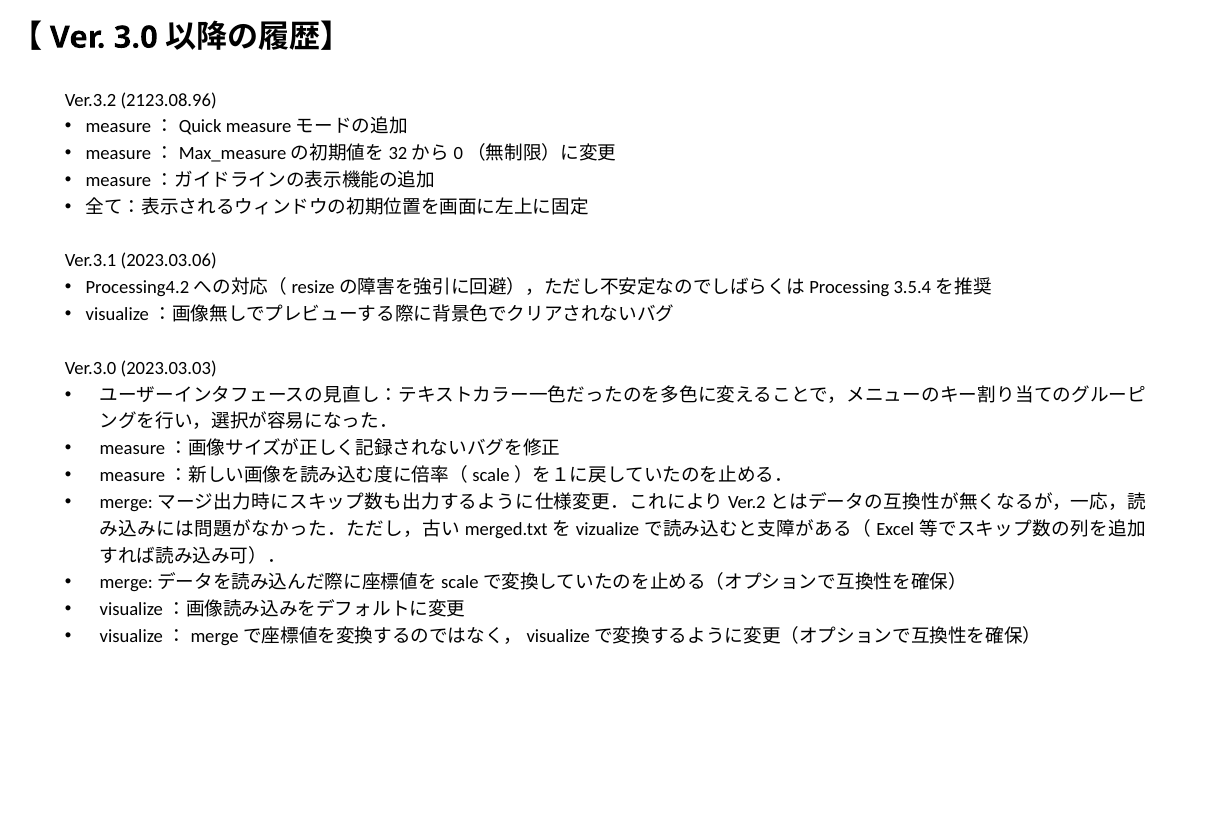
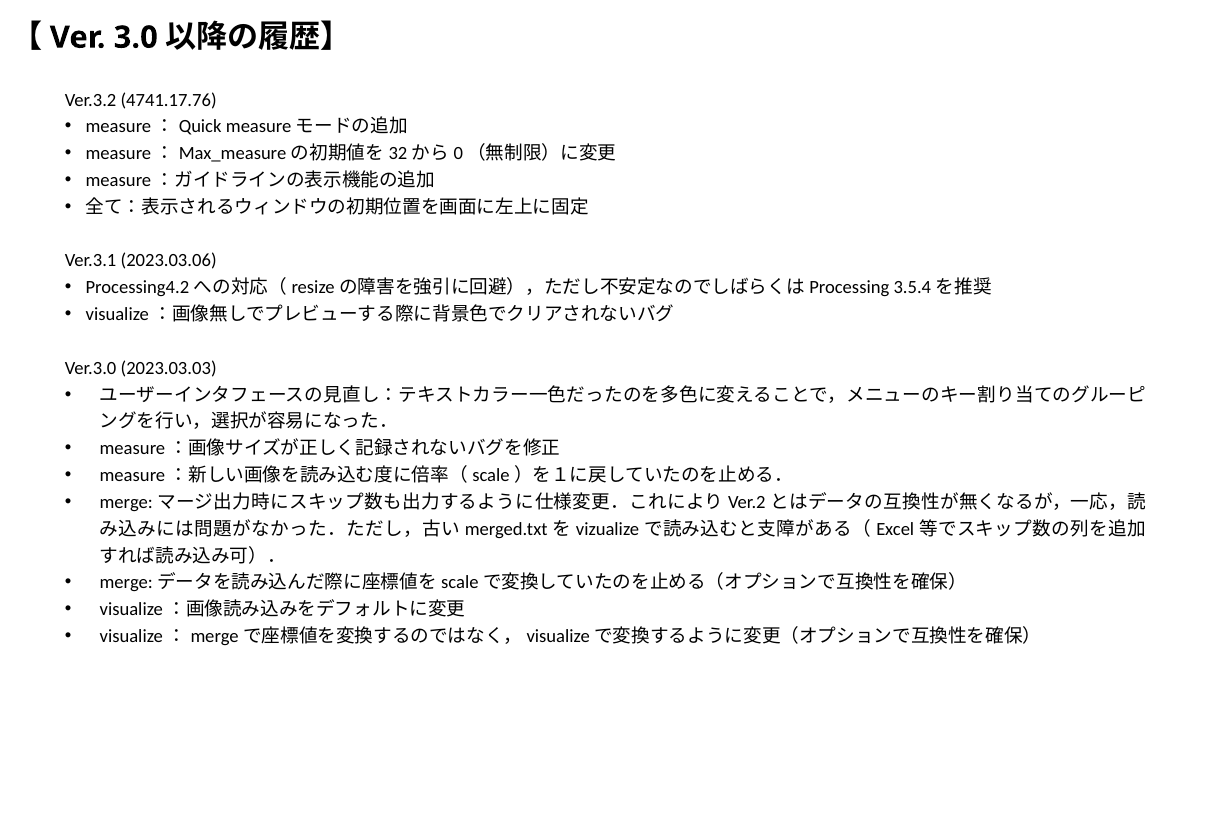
2123.08.96: 2123.08.96 -> 4741.17.76 (169, 100)
